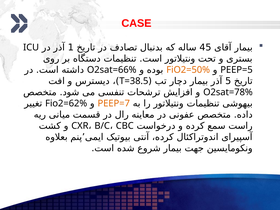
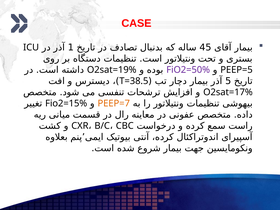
O2sat=66%: O2sat=66% -> O2sat=19% (112, 70)
FiO2=50% colour: orange -> purple (188, 70)
O2sat=78%: O2sat=78% -> O2sat=17% (228, 92)
Fio2=62%: Fio2=62% -> Fio2=15% (66, 103)
